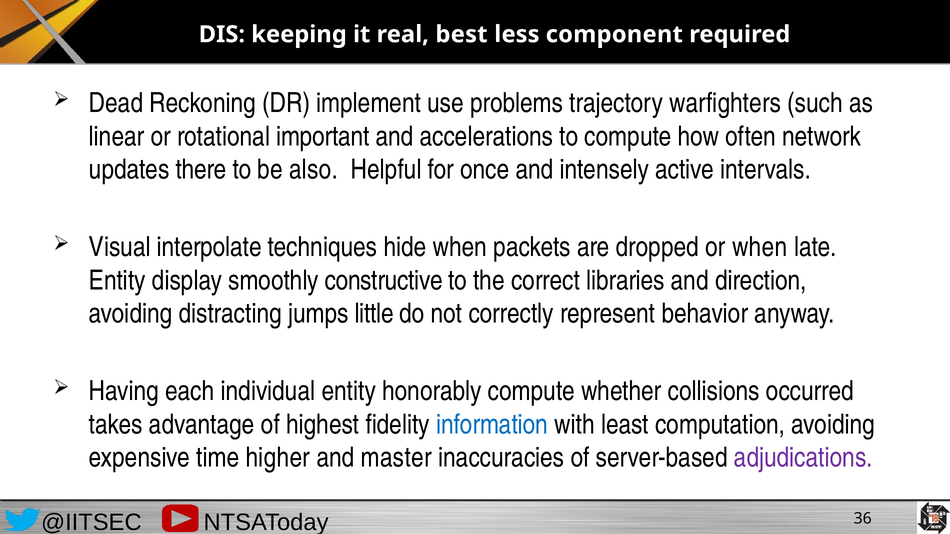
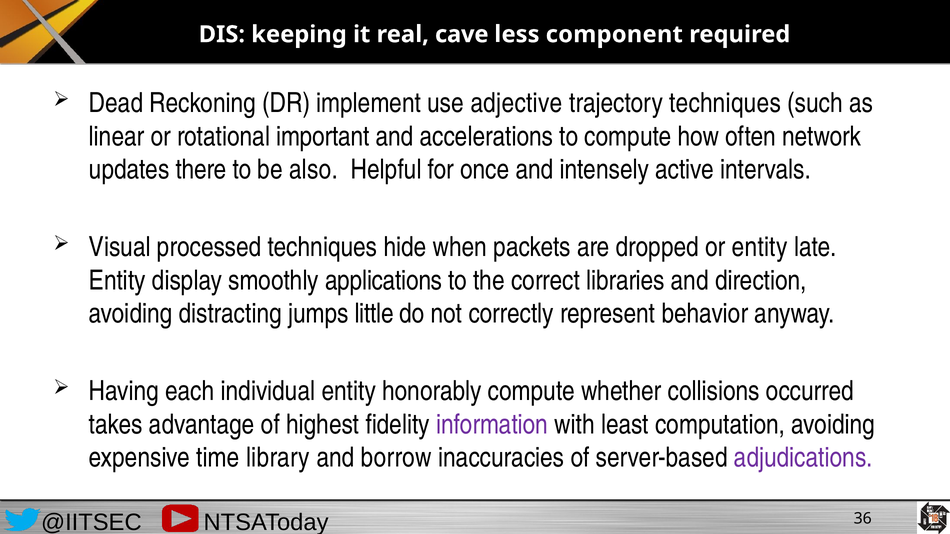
best: best -> cave (462, 34)
problems: problems -> adjective (516, 103)
trajectory warfighters: warfighters -> techniques (725, 103)
interpolate: interpolate -> processed (209, 247)
or when: when -> entity (760, 247)
constructive: constructive -> applications (384, 281)
information colour: blue -> purple (492, 425)
higher: higher -> library (278, 458)
master: master -> borrow (396, 458)
